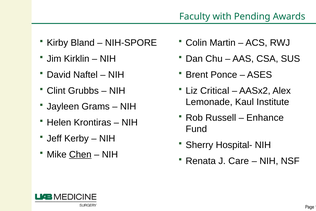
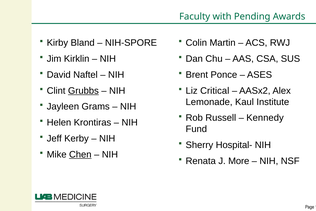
Grubbs underline: none -> present (83, 91)
Enhance: Enhance -> Kennedy (265, 118)
Care: Care -> More (239, 161)
